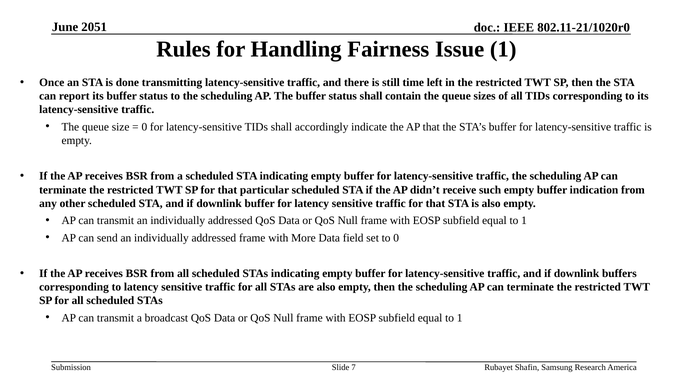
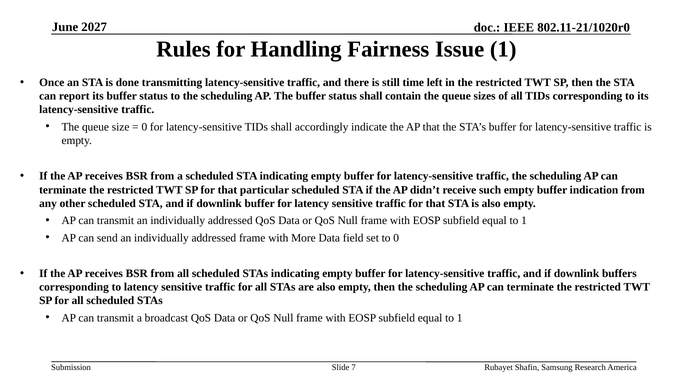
2051: 2051 -> 2027 (94, 27)
